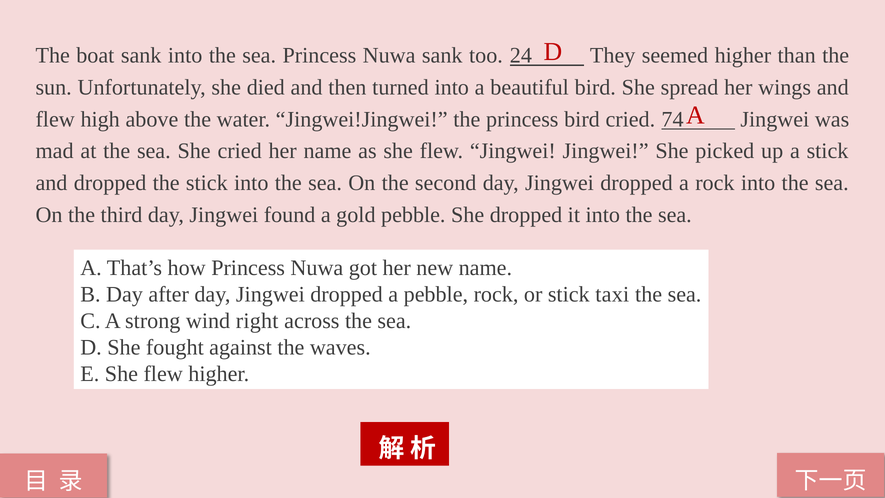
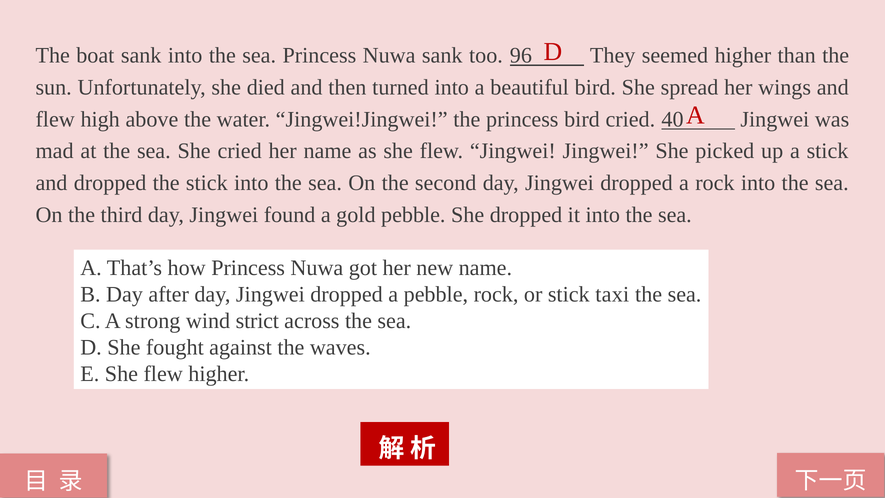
24: 24 -> 96 (521, 55)
74: 74 -> 40 (673, 119)
right: right -> strict (257, 321)
